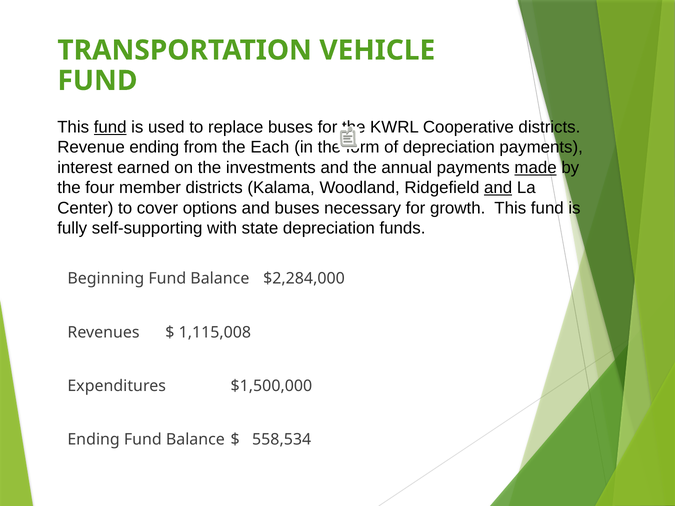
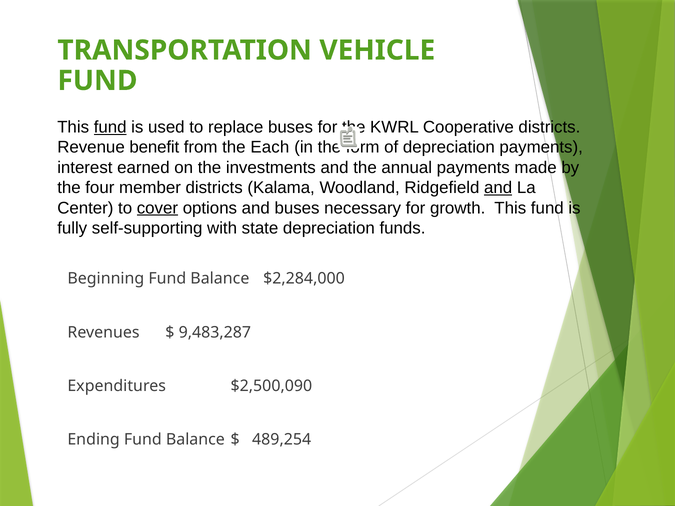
Revenue ending: ending -> benefit (154, 147)
made underline: present -> none (536, 168)
cover underline: none -> present (157, 208)
1,115,008: 1,115,008 -> 9,483,287 (215, 332)
$1,500,000: $1,500,000 -> $2,500,090 (271, 386)
558,534: 558,534 -> 489,254 (282, 440)
